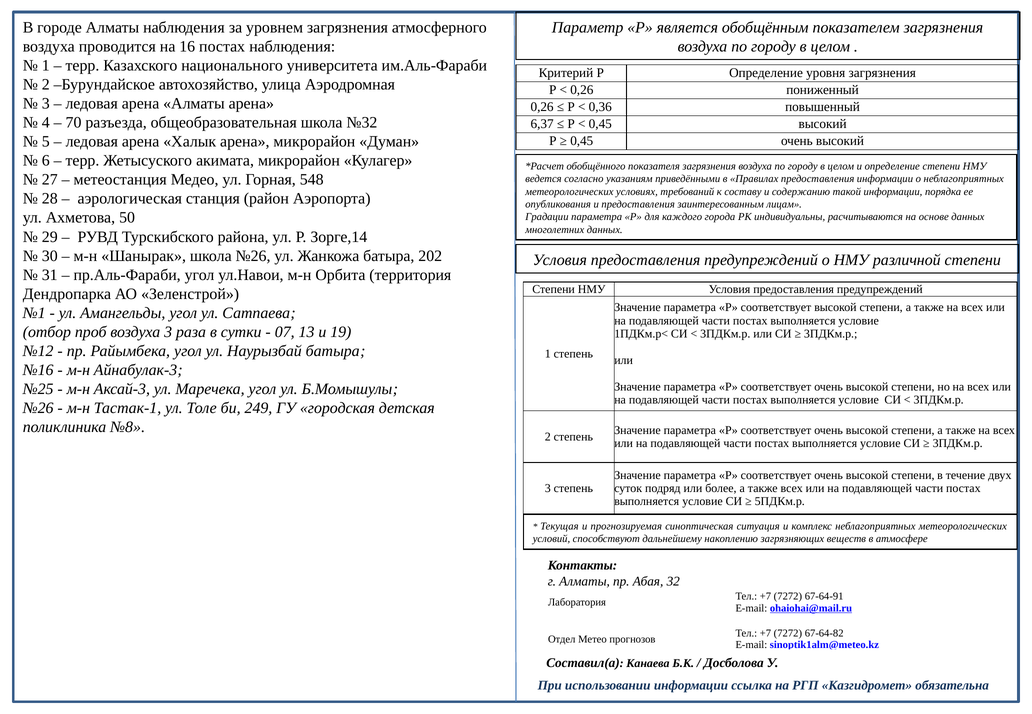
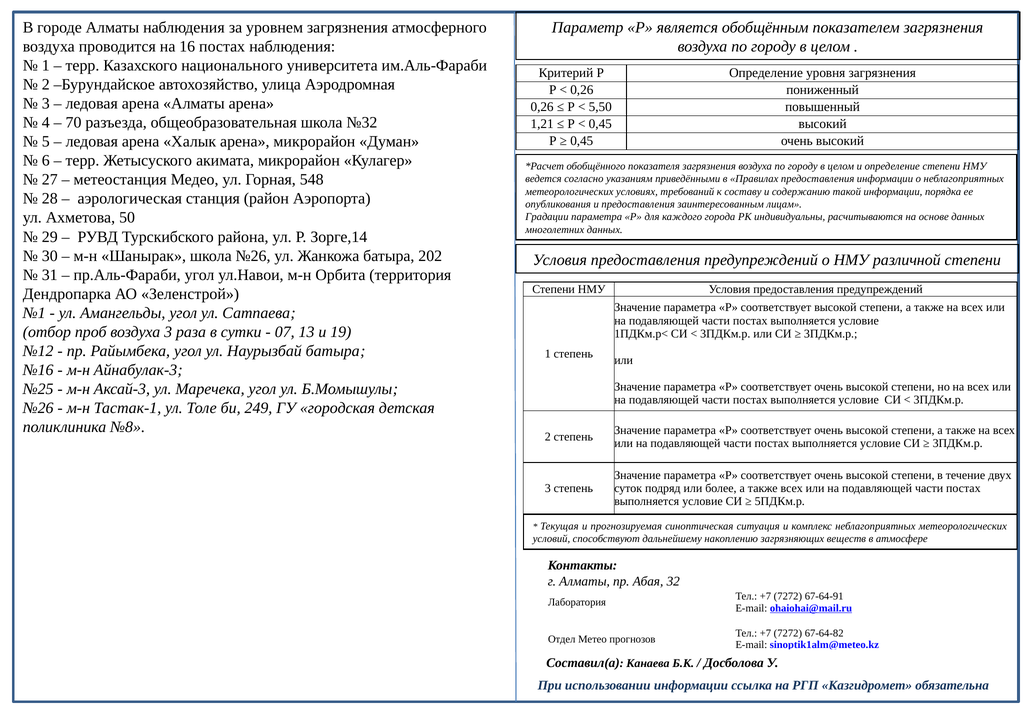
0,36: 0,36 -> 5,50 (600, 107)
6,37: 6,37 -> 1,21 (542, 124)
